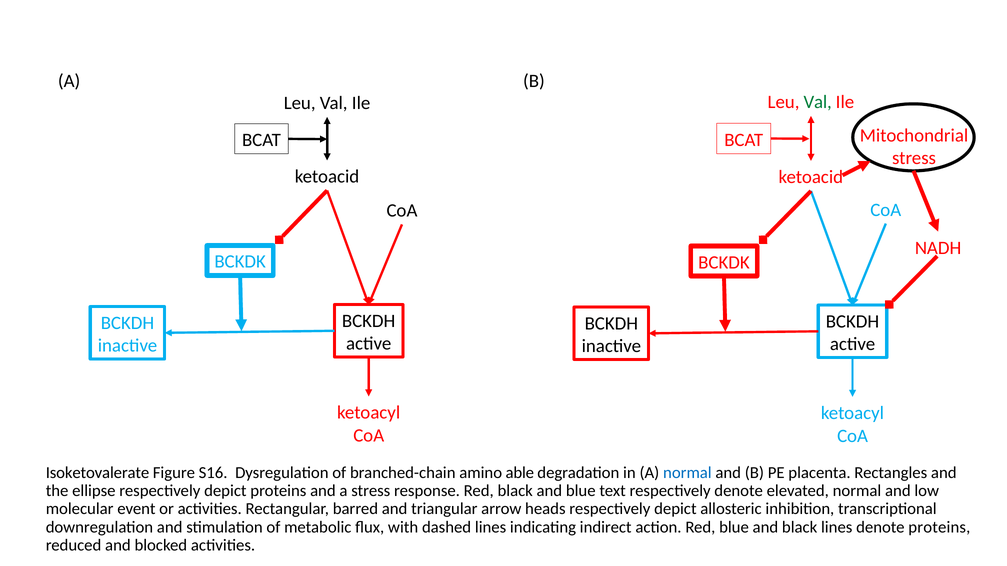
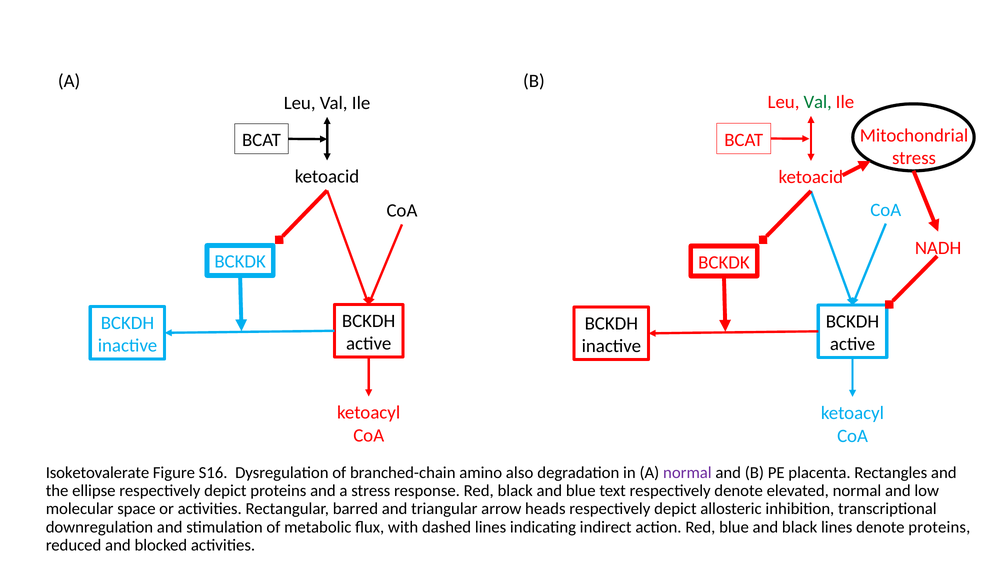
able: able -> also (520, 473)
normal colour: blue -> purple (687, 473)
event: event -> space (136, 509)
